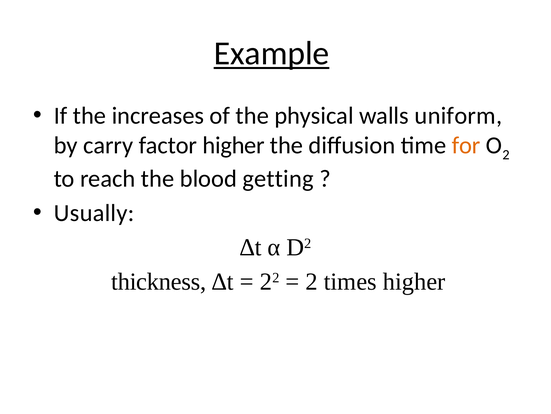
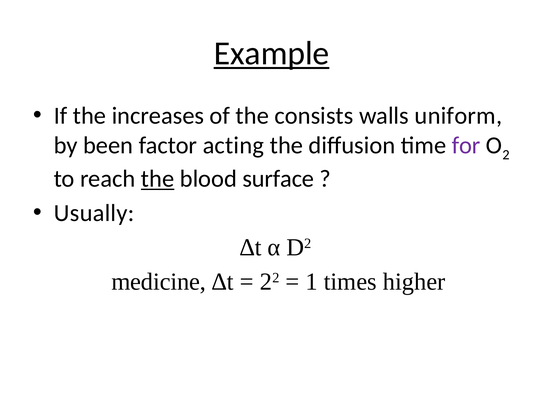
physical: physical -> consists (314, 116)
carry: carry -> been (108, 145)
factor higher: higher -> acting (233, 145)
for colour: orange -> purple (466, 145)
the underline: none -> present (158, 178)
getting: getting -> surface (278, 178)
thickness: thickness -> medicine (159, 281)
2: 2 -> 1 (311, 281)
